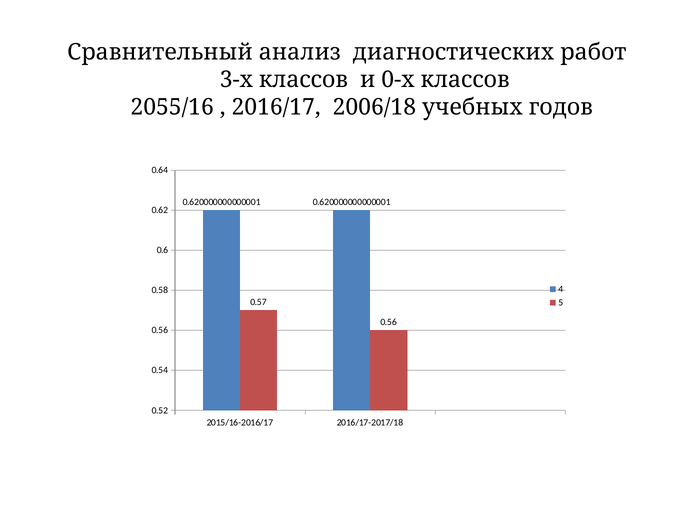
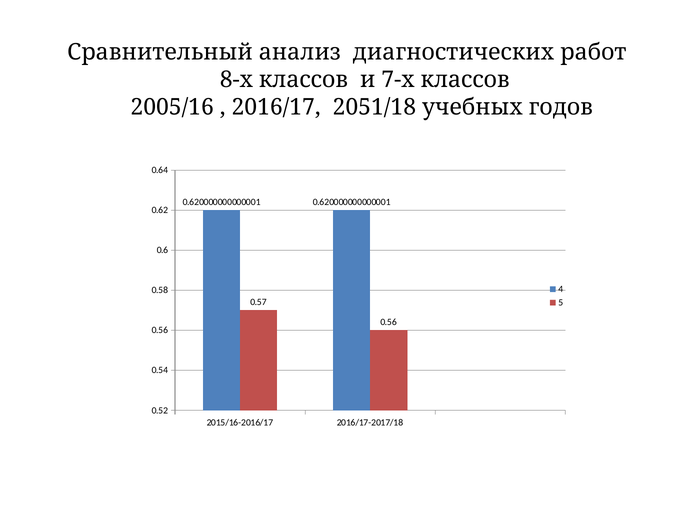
3-х: 3-х -> 8-х (236, 80)
0-х: 0-х -> 7-х (398, 80)
2055/16: 2055/16 -> 2005/16 (172, 107)
2006/18: 2006/18 -> 2051/18 (374, 107)
